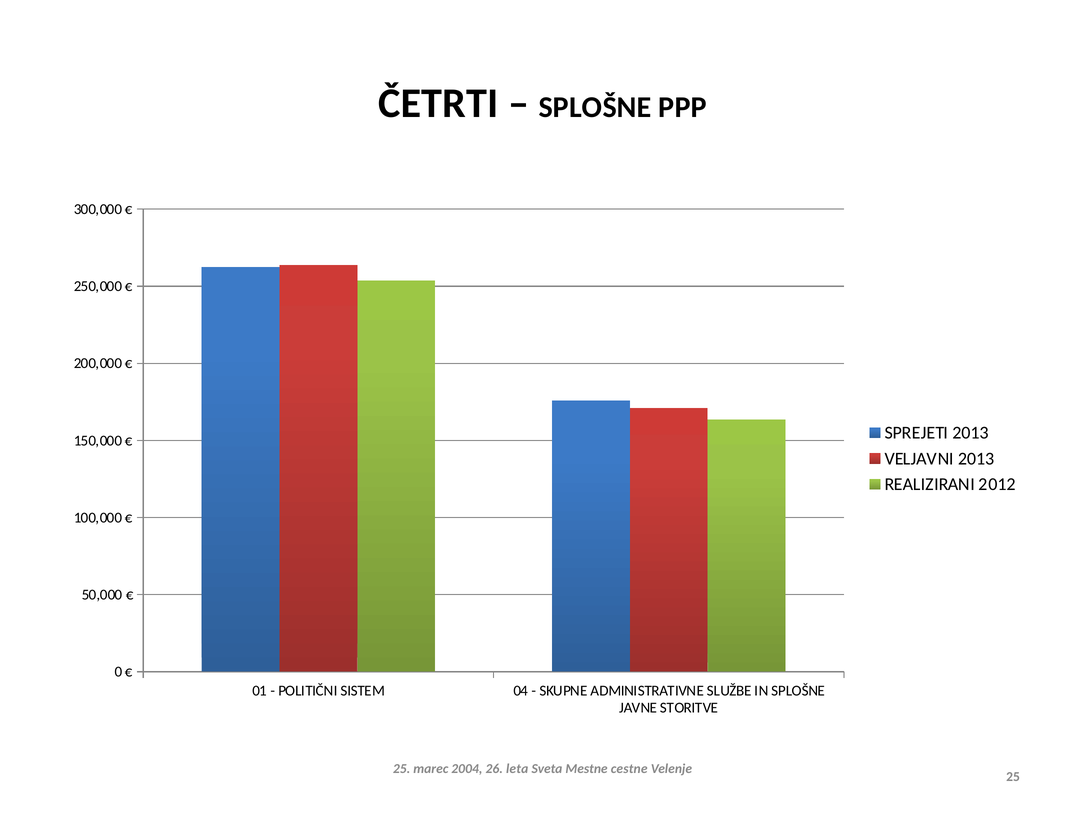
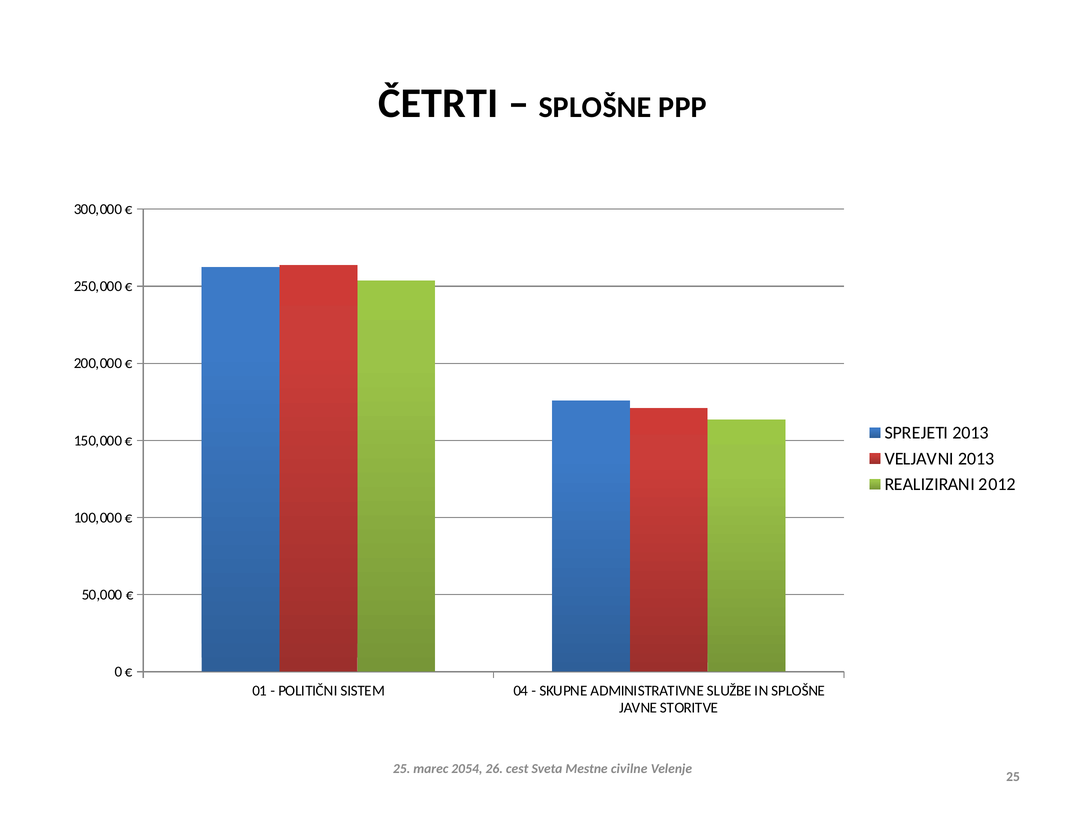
2004: 2004 -> 2054 (467, 769)
leta: leta -> cest (517, 769)
cestne: cestne -> civilne (629, 769)
